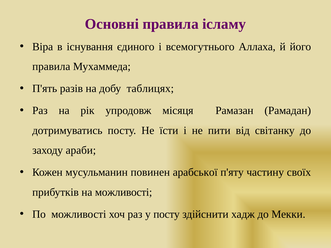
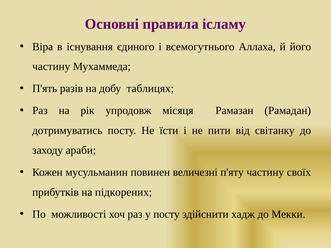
правила: правила -> частину (51, 67)
арабської: арабської -> величезні (195, 172)
на можливості: можливості -> підкорених (124, 192)
